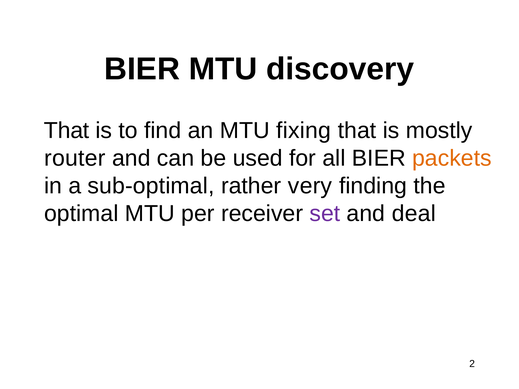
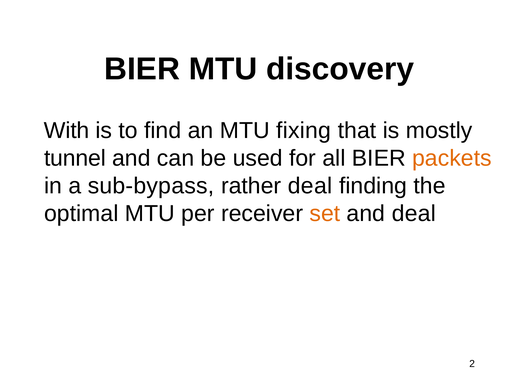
That: That -> With (67, 130)
router: router -> tunnel (75, 158)
sub-optimal: sub-optimal -> sub-bypass (151, 186)
rather very: very -> deal (310, 186)
set colour: purple -> orange (325, 214)
